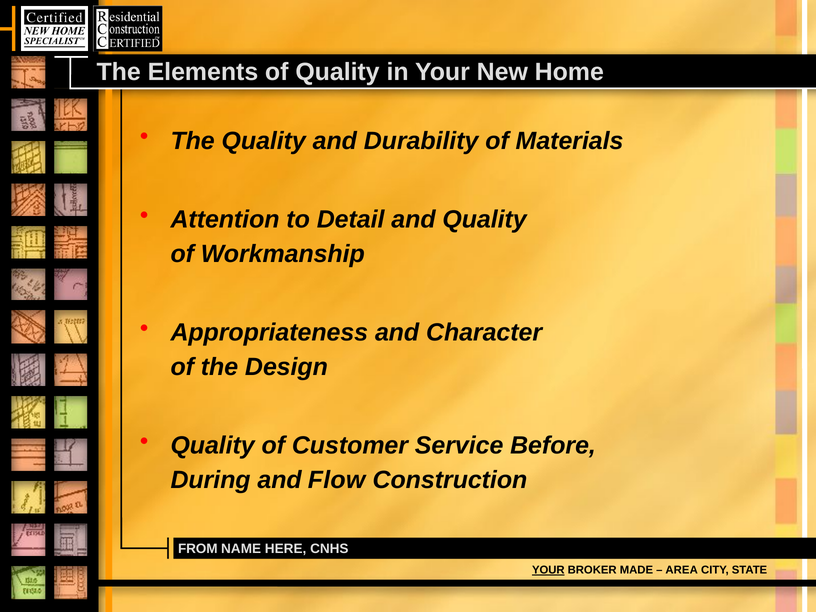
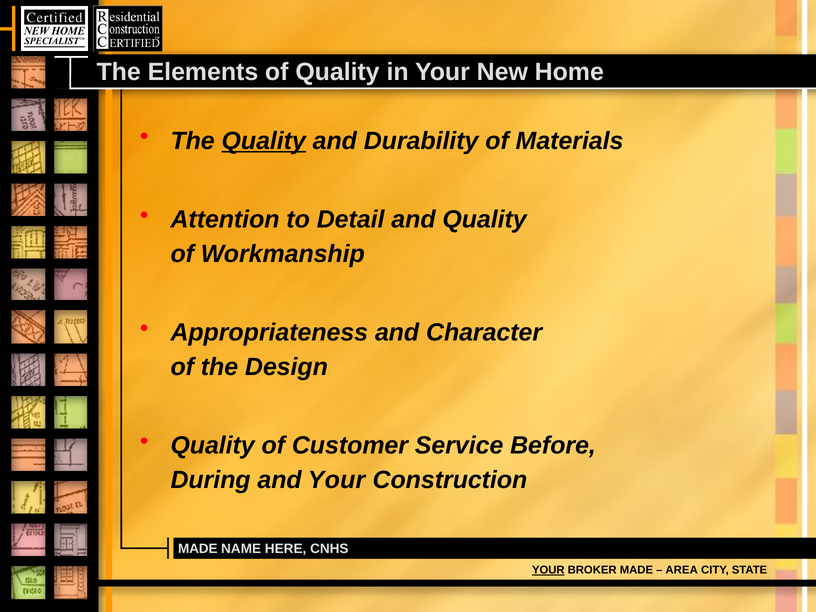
Quality underline: none -> present (264, 141)
and Flow: Flow -> Your (337, 480)
FROM: FROM -> MADE (198, 549)
